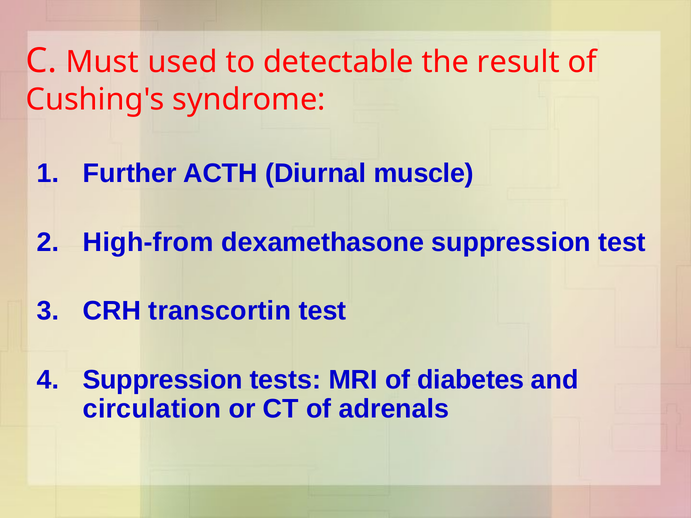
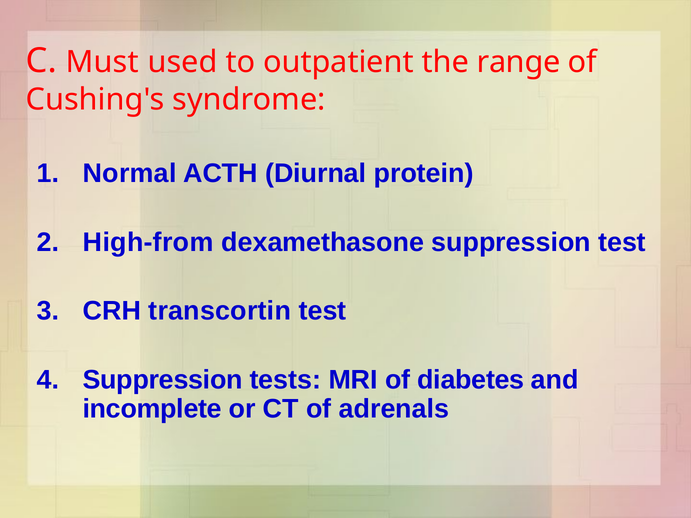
detectable: detectable -> outpatient (338, 62)
result: result -> range (519, 62)
Further: Further -> Normal (130, 174)
muscle: muscle -> protein (424, 174)
circulation: circulation -> incomplete (152, 409)
